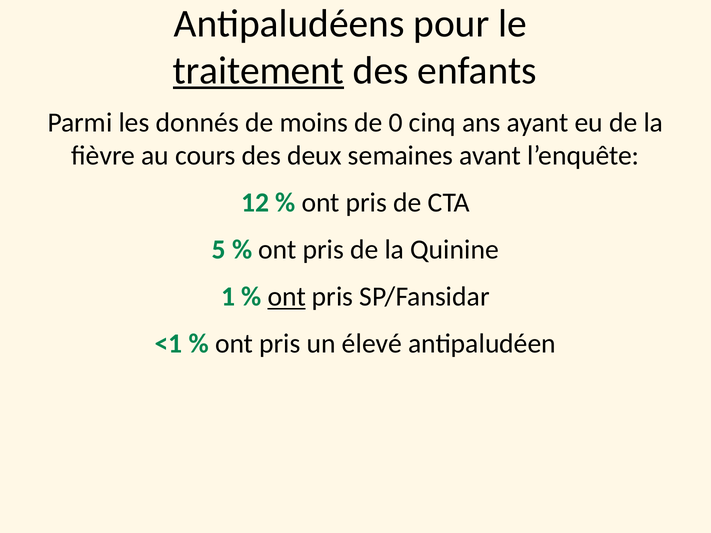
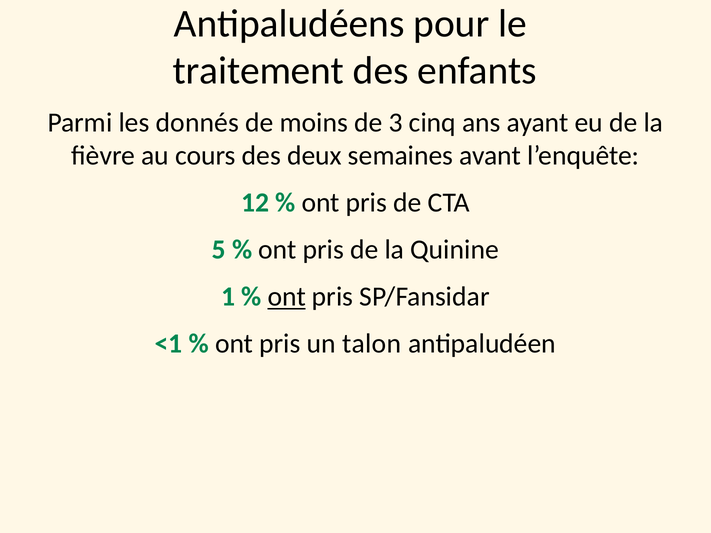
traitement underline: present -> none (258, 71)
0: 0 -> 3 (396, 123)
élevé: élevé -> talon (372, 344)
